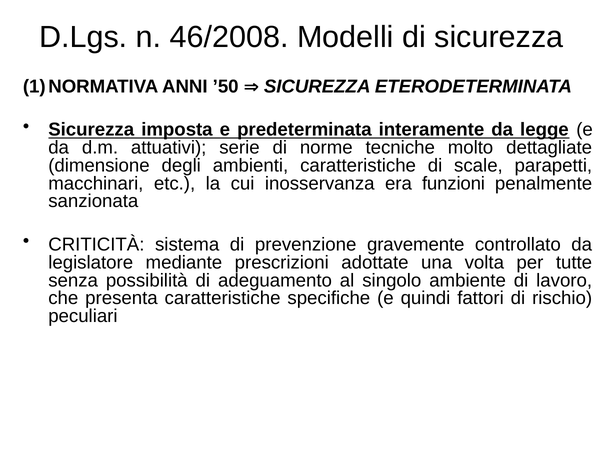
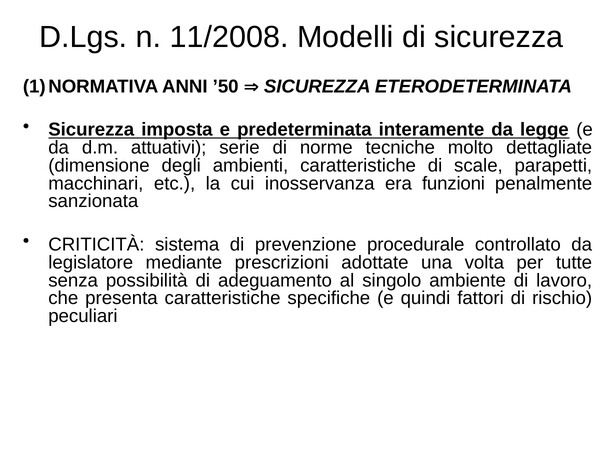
46/2008: 46/2008 -> 11/2008 (229, 37)
gravemente: gravemente -> procedurale (416, 245)
